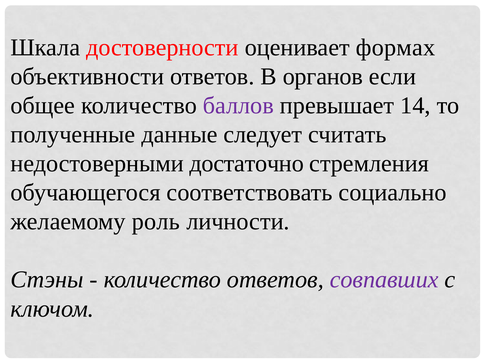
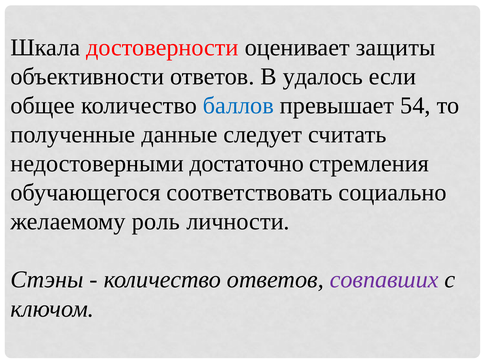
формах: формах -> защиты (396, 47)
органов: органов -> удалось (323, 77)
баллов colour: purple -> blue (238, 106)
14: 14 -> 54 (415, 106)
